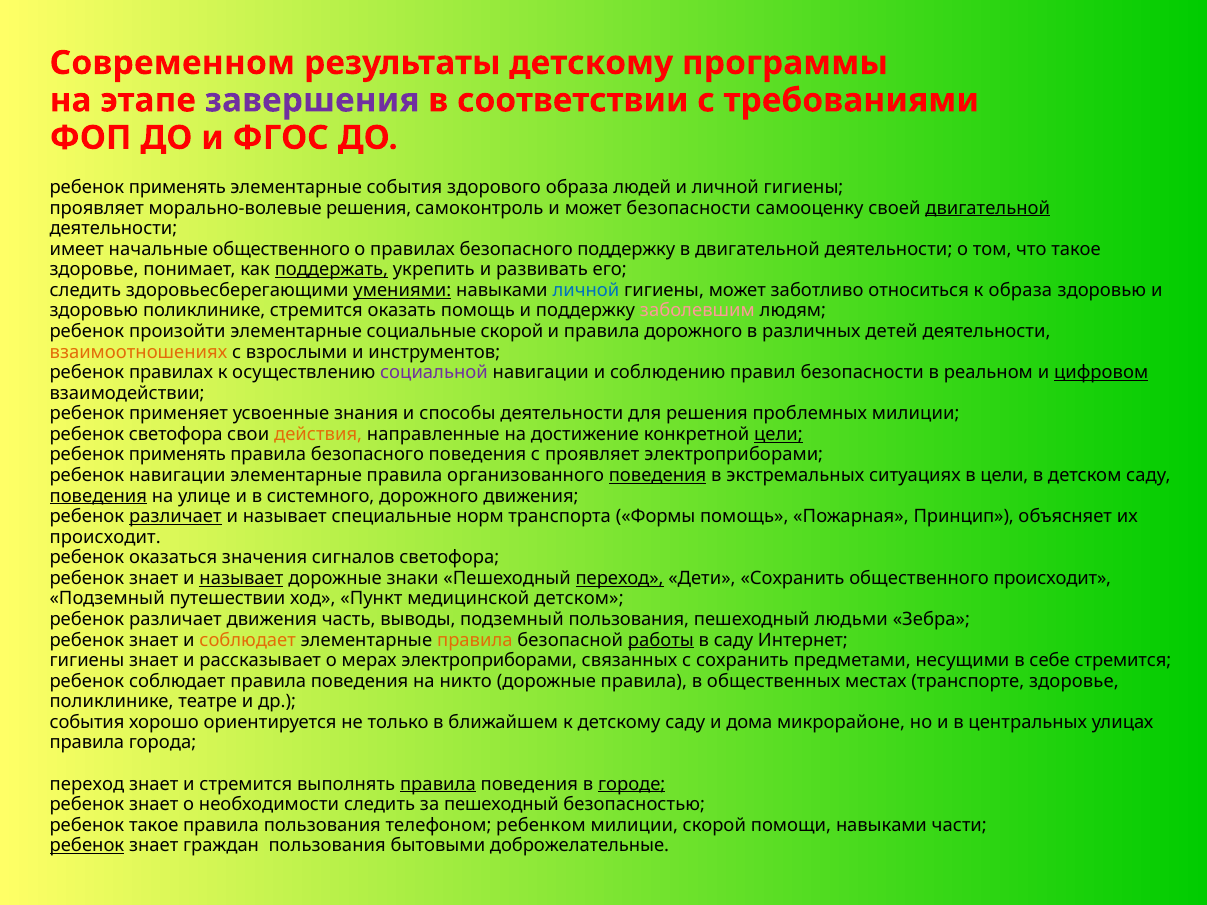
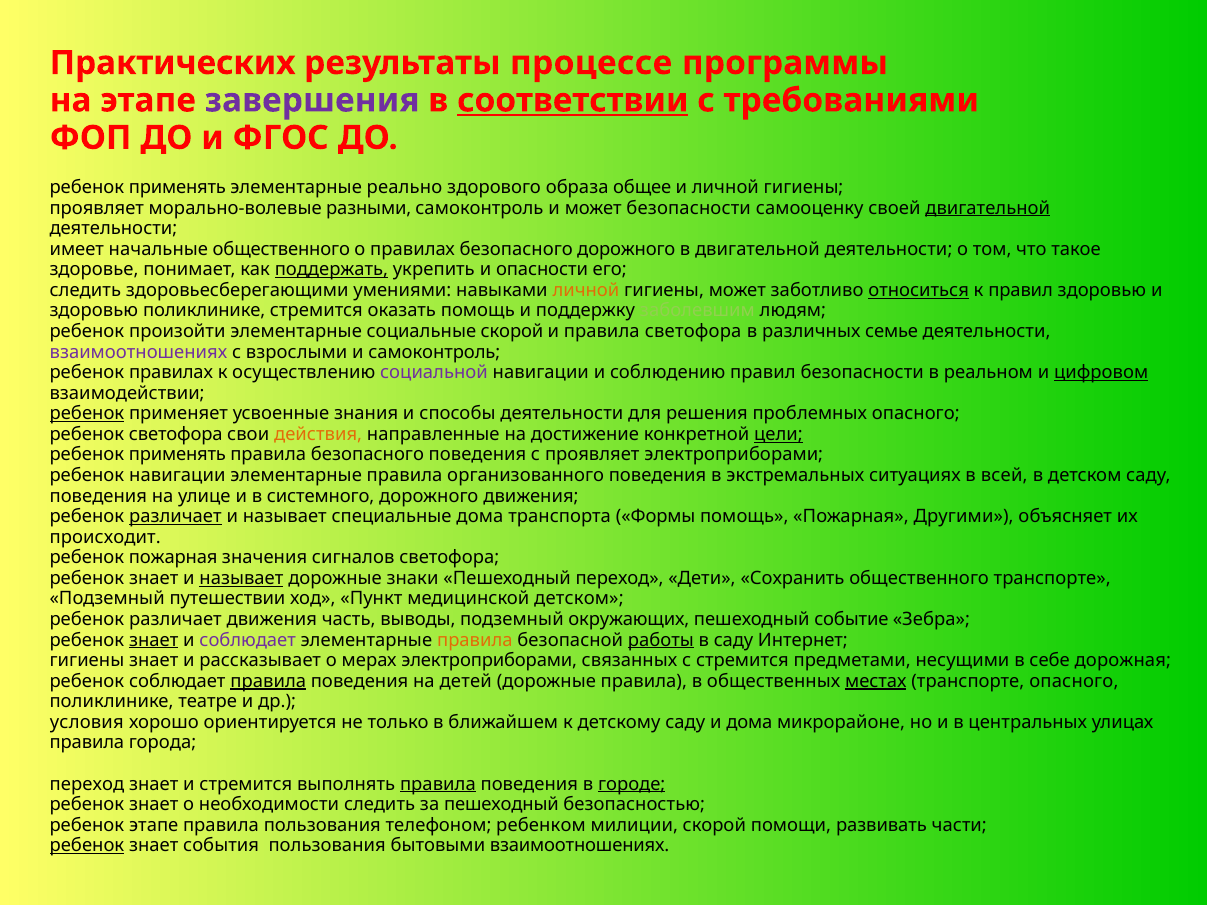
Современном: Современном -> Практических (173, 63)
результаты детскому: детскому -> процессе (591, 63)
соответствии underline: none -> present (573, 100)
элементарные события: события -> реально (404, 187)
людей: людей -> общее (642, 187)
морально-волевые решения: решения -> разными (369, 208)
безопасного поддержку: поддержку -> дорожного (626, 249)
развивать: развивать -> опасности (542, 270)
умениями underline: present -> none (402, 290)
личной colour: blue -> orange (586, 290)
относиться underline: none -> present (919, 290)
к образа: образа -> правил (1021, 290)
заболевшим colour: pink -> light green (697, 311)
правила дорожного: дорожного -> светофора (693, 331)
детей: детей -> семье (892, 331)
взаимоотношениях colour: orange -> purple (138, 352)
и инструментов: инструментов -> самоконтроль (434, 352)
ребенок underline: none -> present (87, 414)
проблемных милиции: милиции -> опасного (916, 414)
поведения underline: present -> none (657, 476)
в цели: цели -> всей (1004, 476)
поведения underline: present -> none (98, 496)
специальные норм: норм -> дома (480, 517)
Принцип: Принцип -> Другими (964, 517)
ребенок оказаться: оказаться -> пожарная (173, 558)
переход underline: present -> none (620, 578)
общественного происходит: происходит -> транспорте (1052, 578)
подземный пользования: пользования -> окружающих (629, 620)
людьми: людьми -> событие (851, 620)
знает underline: none -> present (154, 640)
соблюдает colour: orange -> purple (248, 640)
с сохранить: сохранить -> стремится (742, 661)
себе стремится: стремится -> дорожная (1123, 661)
правила underline: none -> present (268, 681)
никто: никто -> детей (466, 681)
местах underline: none -> present (876, 681)
транспорте здоровье: здоровье -> опасного (1074, 681)
события: события -> условия (87, 722)
ребенок такое: такое -> этапе (154, 825)
помощи навыками: навыками -> развивать (881, 825)
граждан: граждан -> события (221, 846)
бытовыми доброжелательные: доброжелательные -> взаимоотношениях (580, 846)
